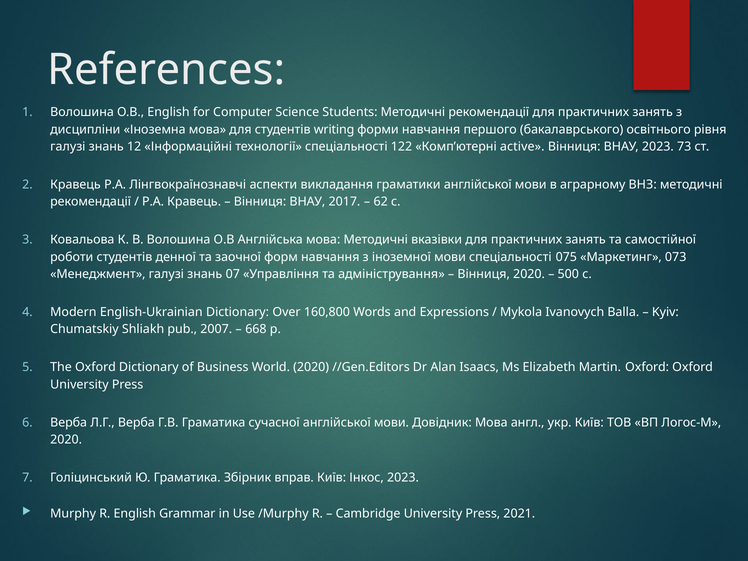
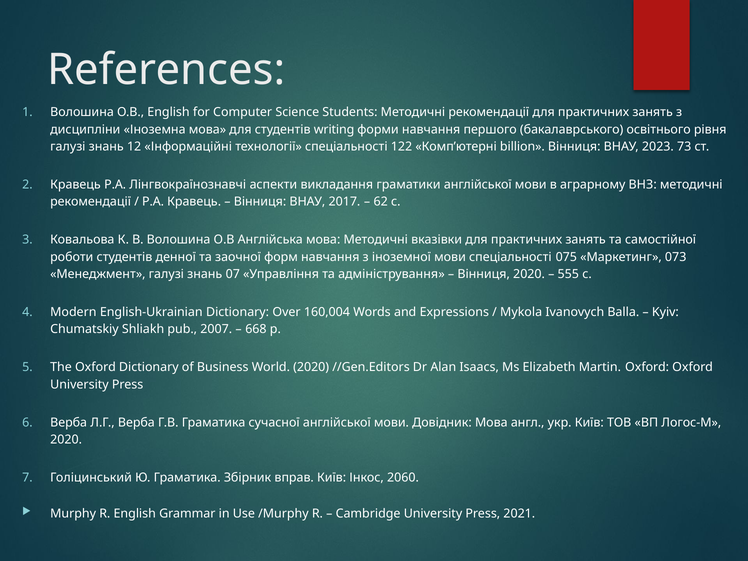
active: active -> billion (522, 147)
500: 500 -> 555 (568, 274)
160,800: 160,800 -> 160,004 (327, 312)
Інкос 2023: 2023 -> 2060 (403, 478)
